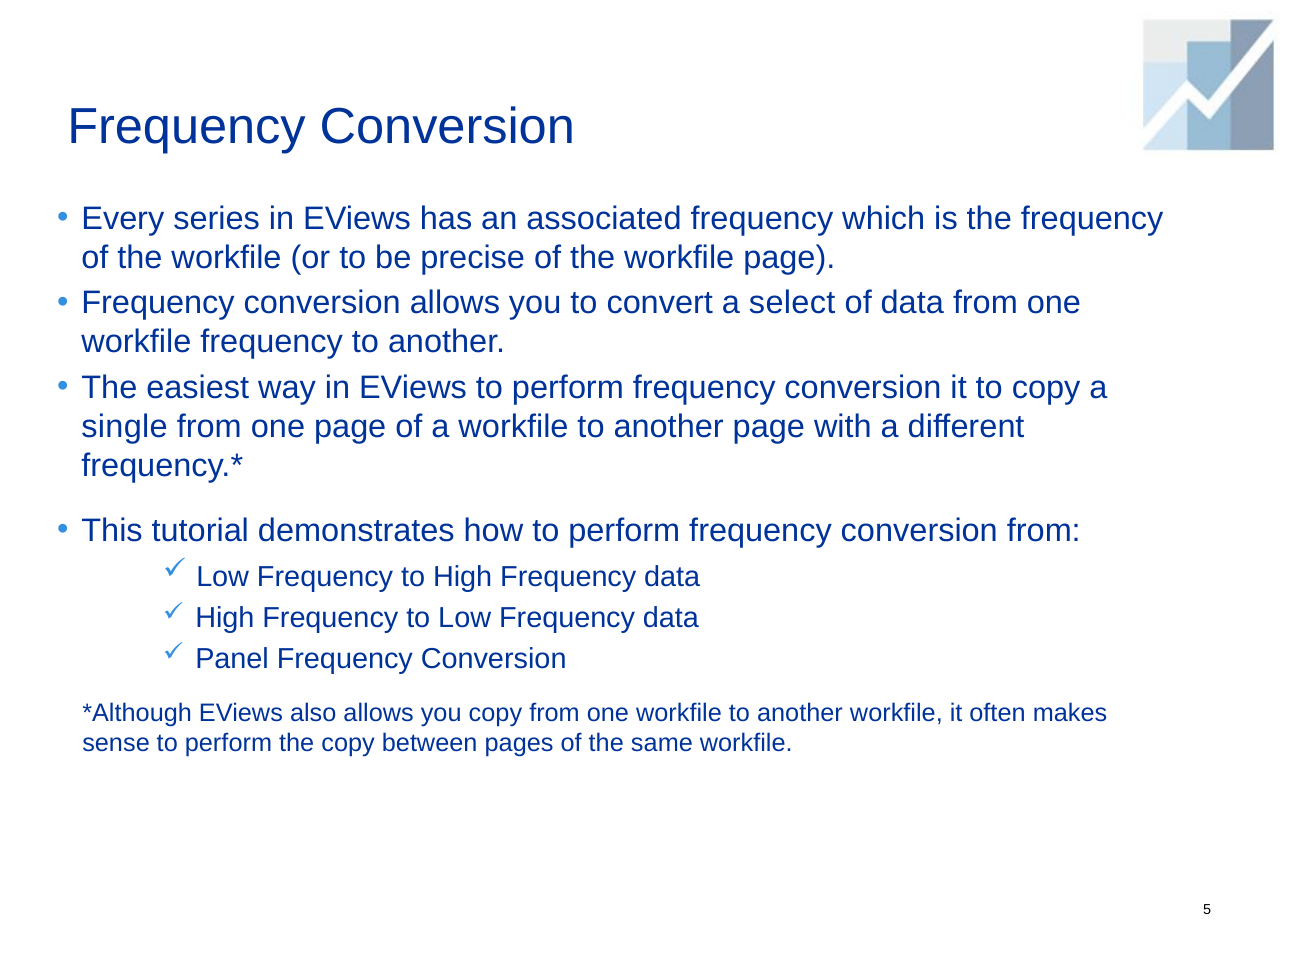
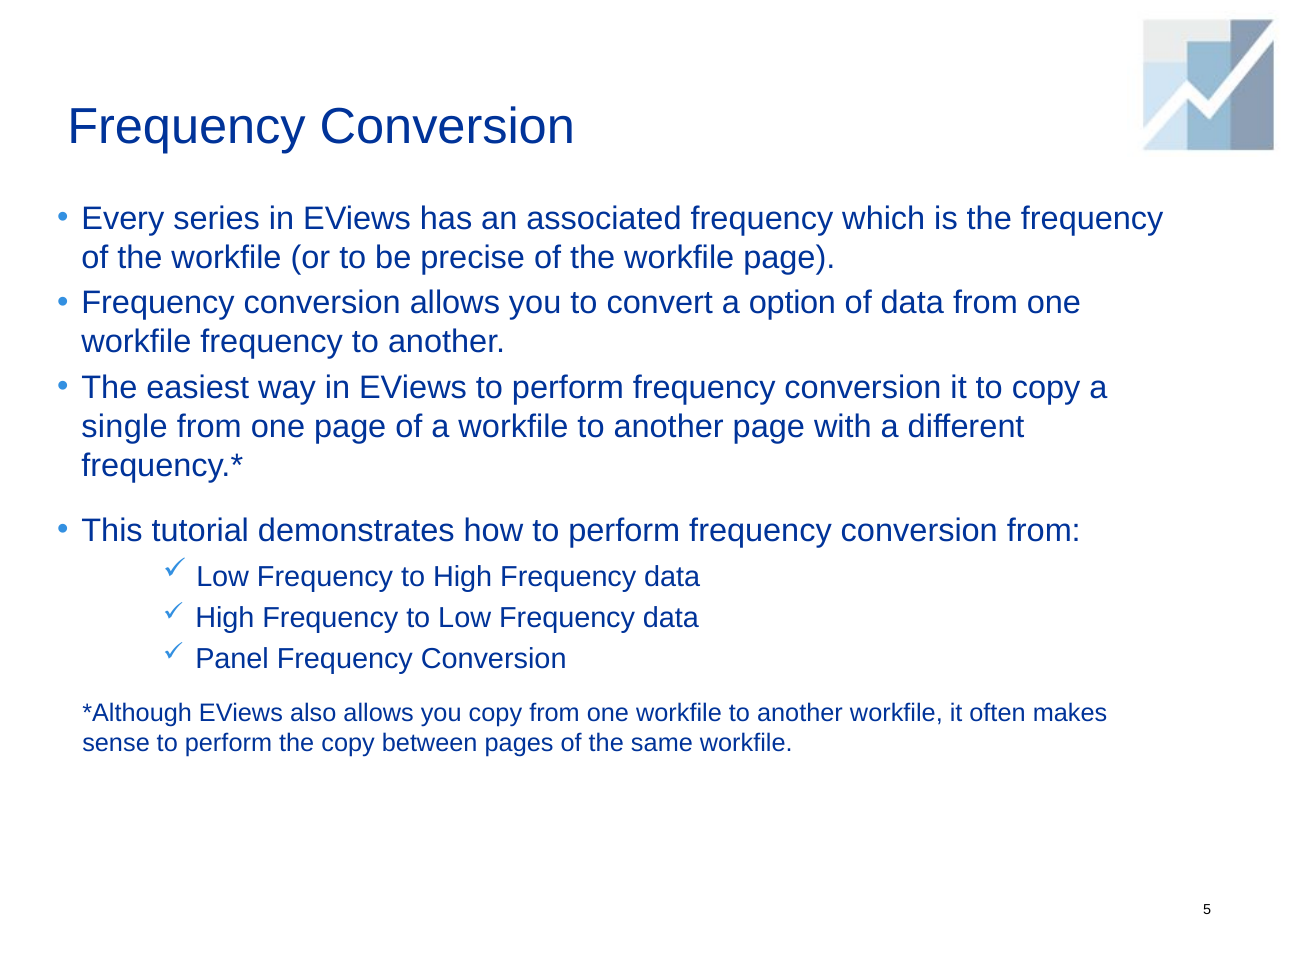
select: select -> option (793, 303)
